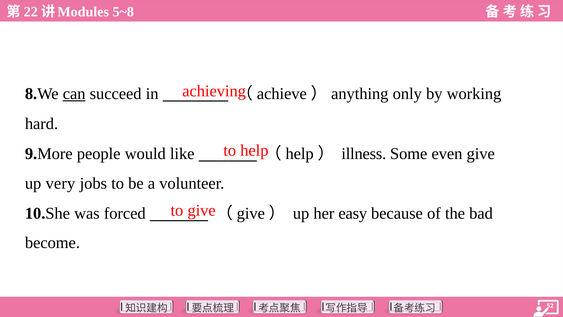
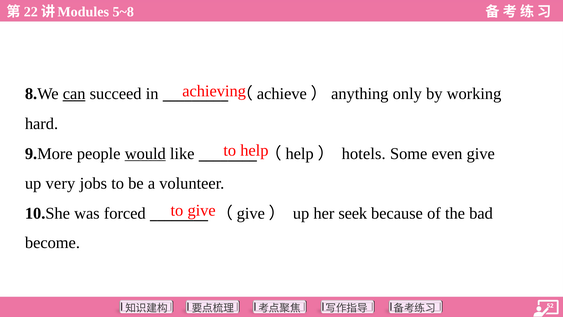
would underline: none -> present (145, 153)
illness: illness -> hotels (364, 153)
easy: easy -> seek (353, 213)
